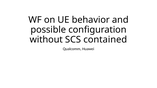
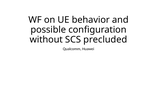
contained: contained -> precluded (105, 40)
